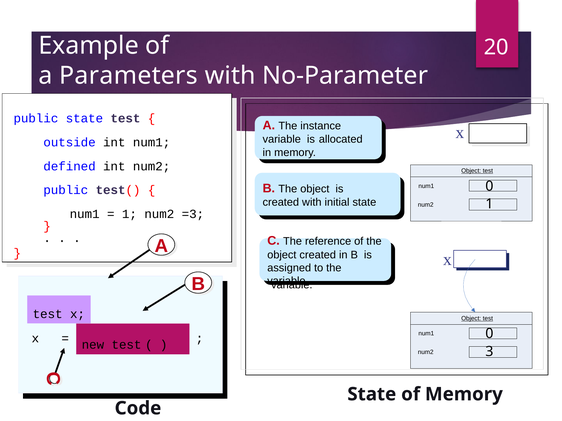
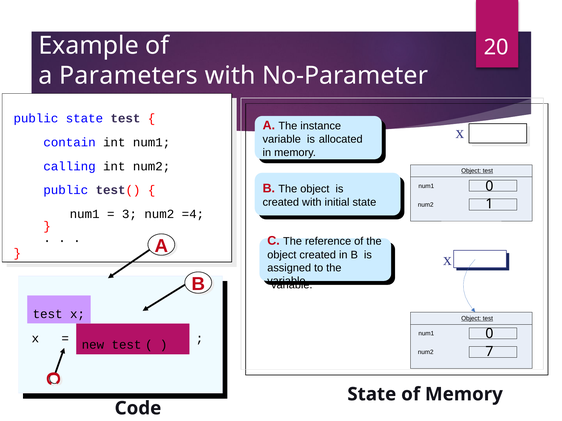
outside: outside -> contain (70, 142)
defined: defined -> calling (70, 166)
1: 1 -> 3 (129, 214)
=3: =3 -> =4 (193, 214)
3: 3 -> 7 (489, 352)
